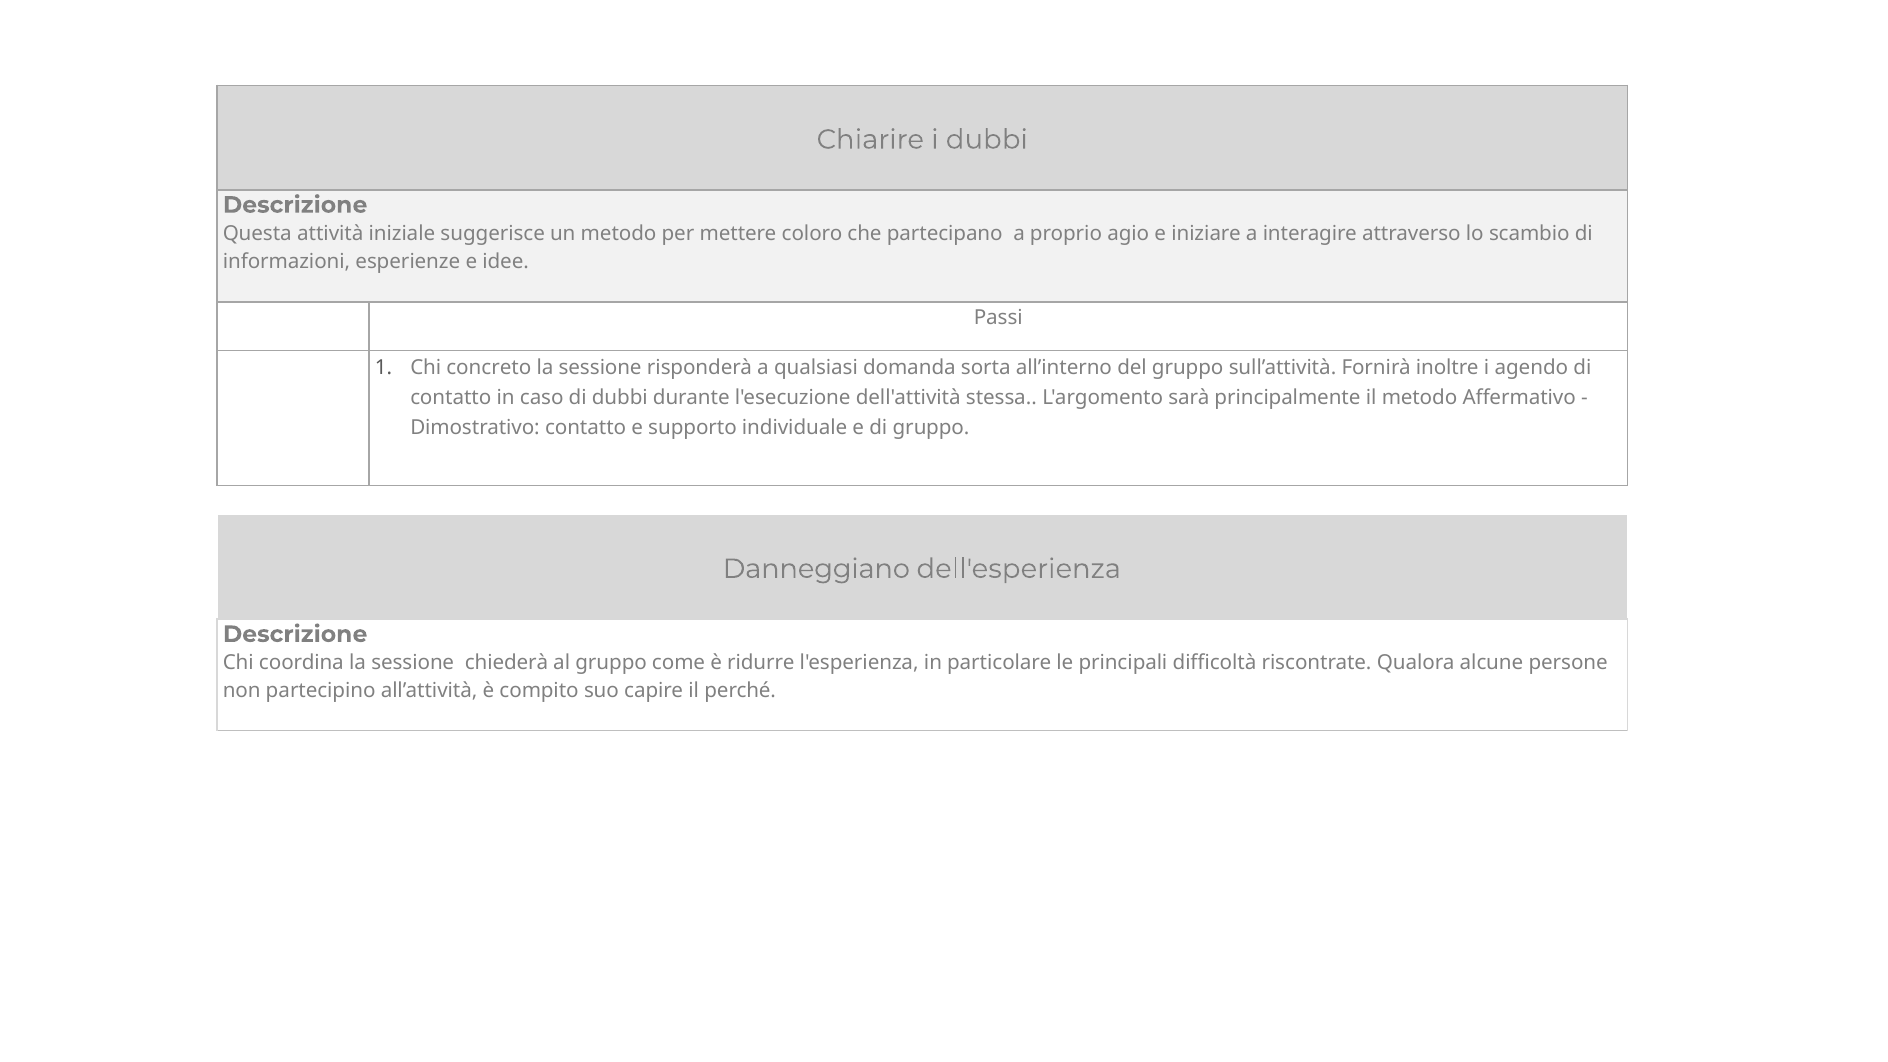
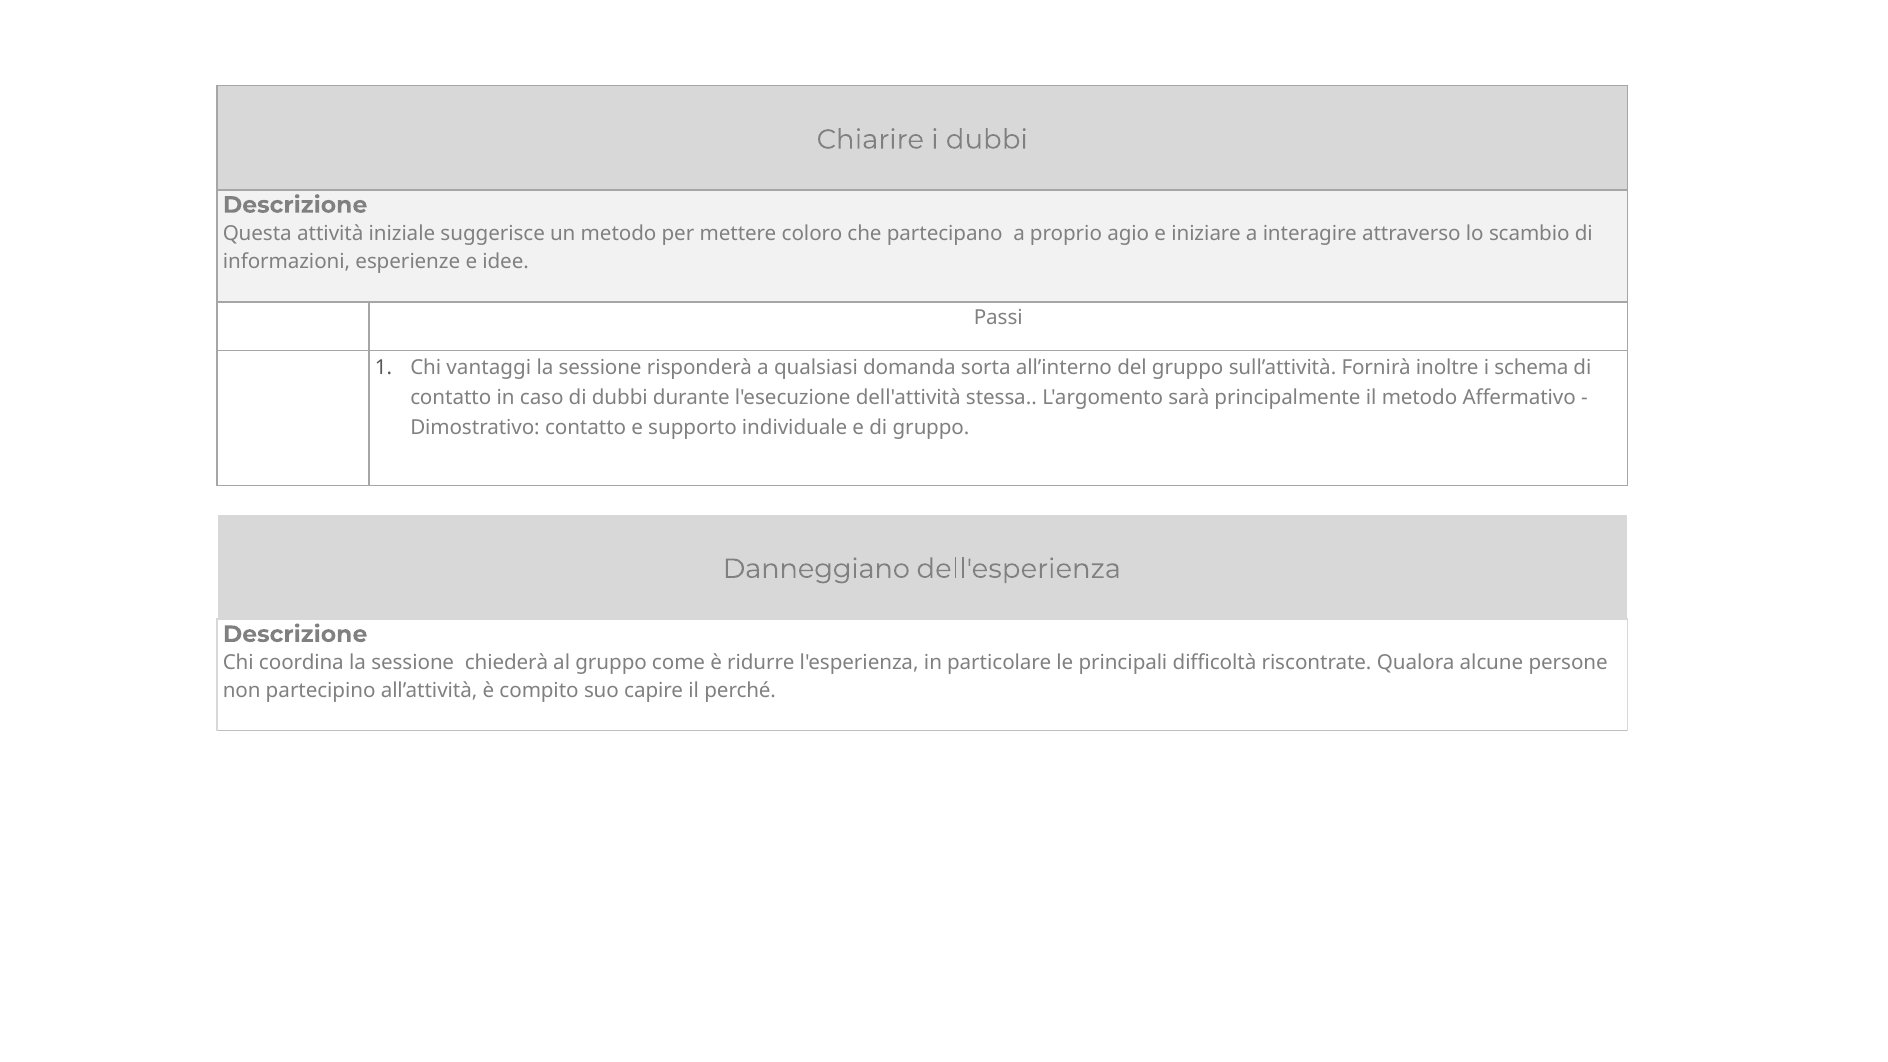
concreto: concreto -> vantaggi (489, 368)
agendo: agendo -> schema (1531, 368)
